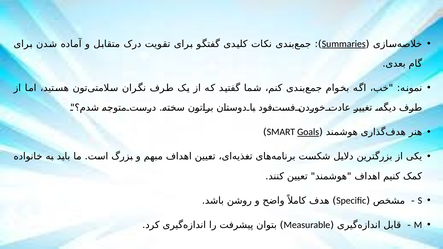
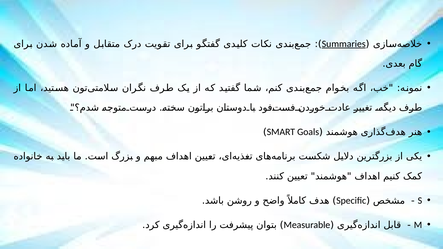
Goals underline: present -> none (308, 132)
